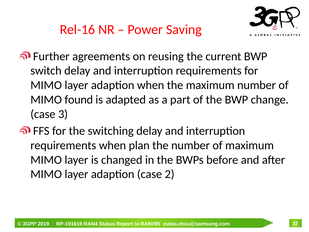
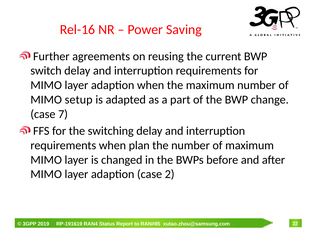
found: found -> setup (79, 100)
3: 3 -> 7 (63, 114)
